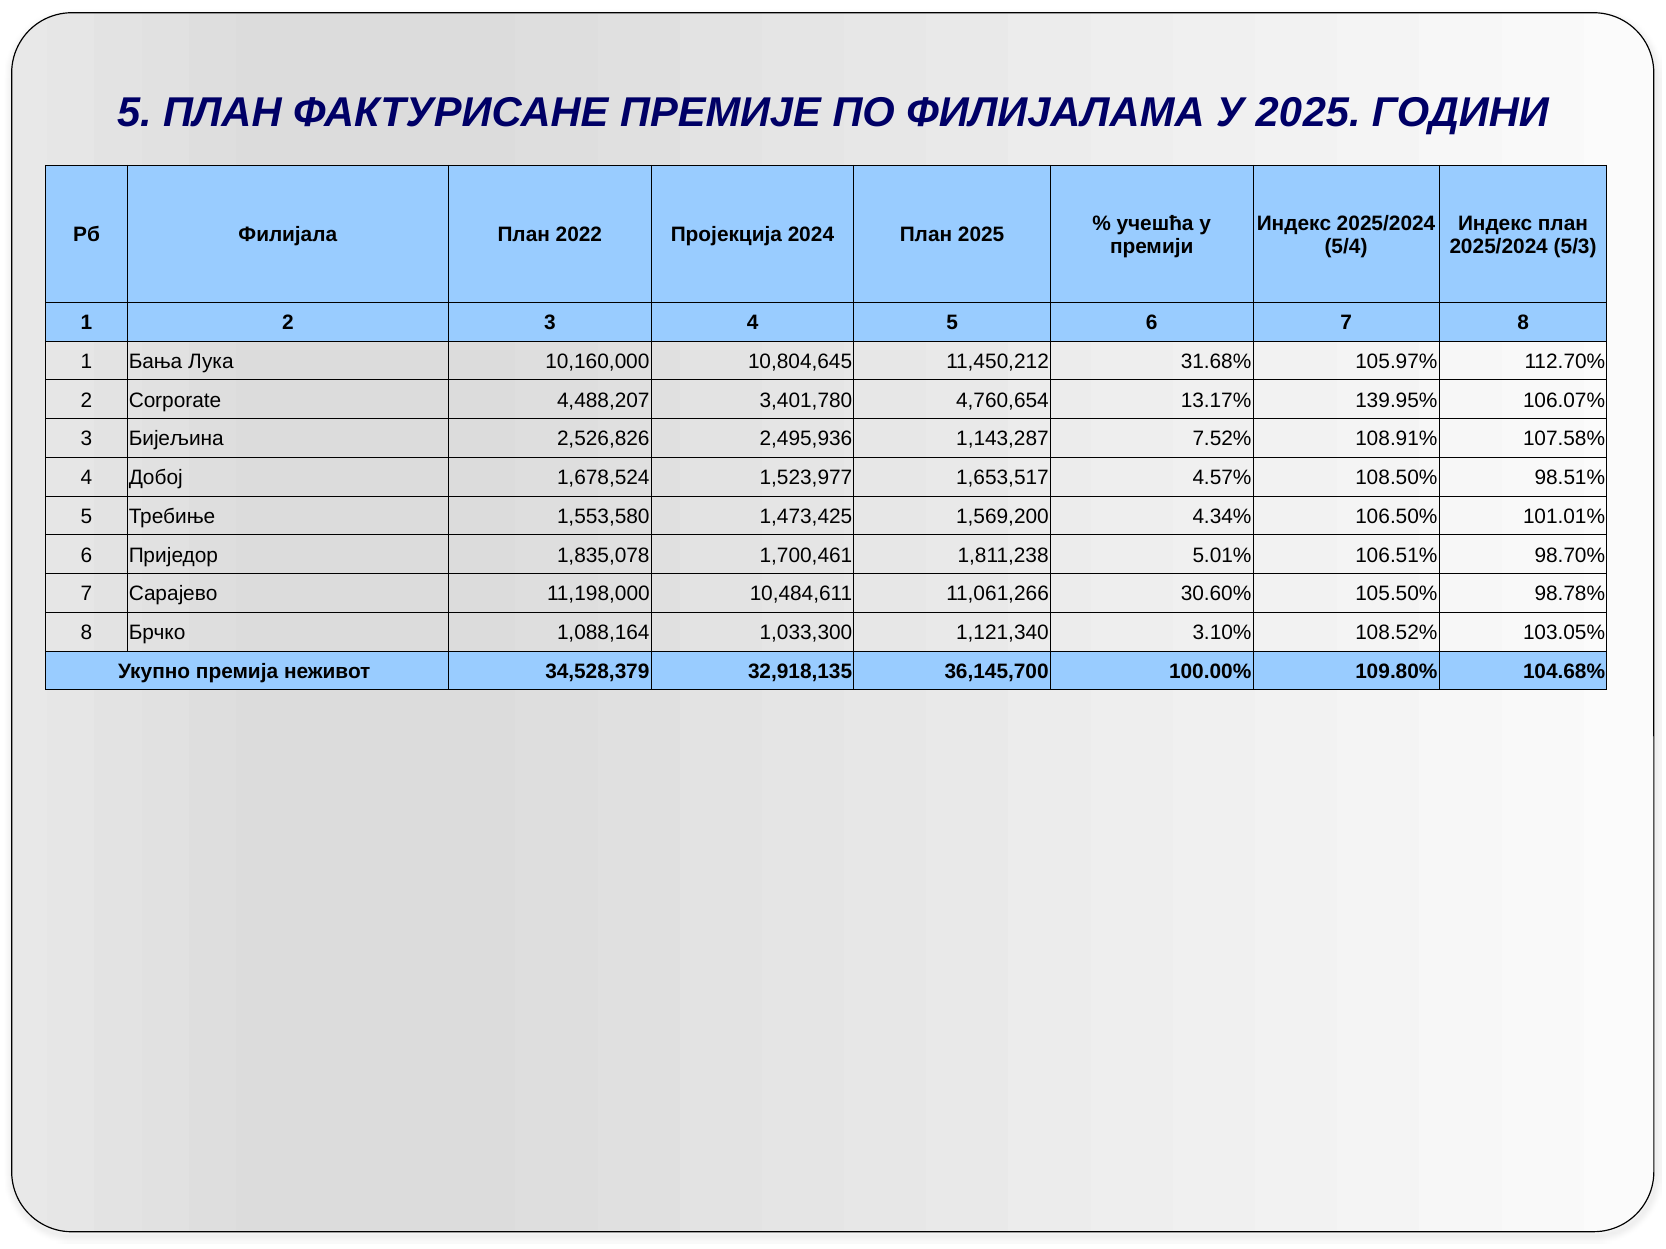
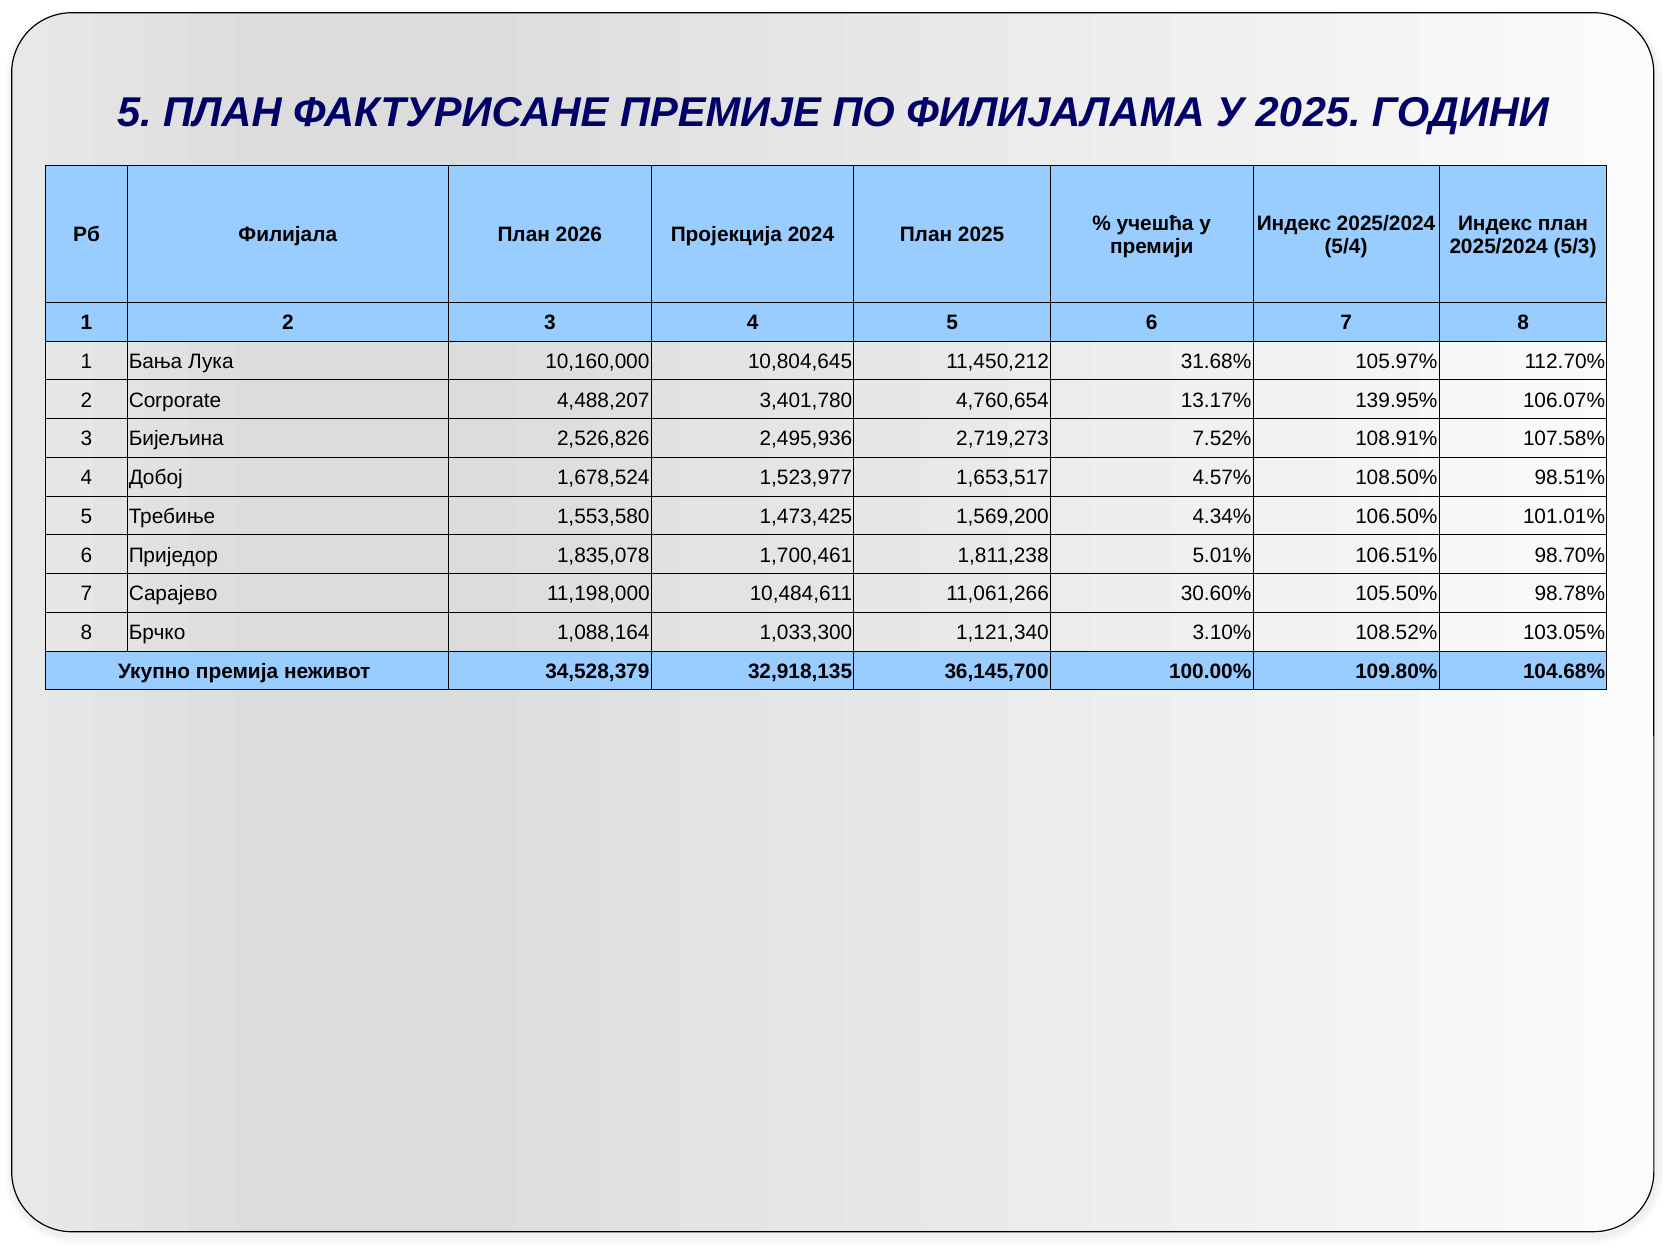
2022: 2022 -> 2026 (579, 235)
1,143,287: 1,143,287 -> 2,719,273 (1002, 439)
